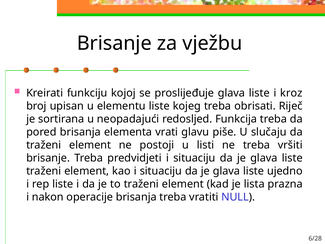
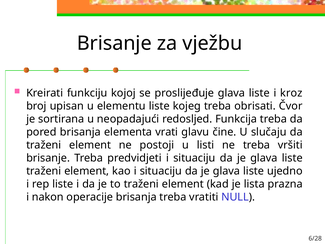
Riječ: Riječ -> Čvor (291, 106)
piše: piše -> čine (224, 132)
